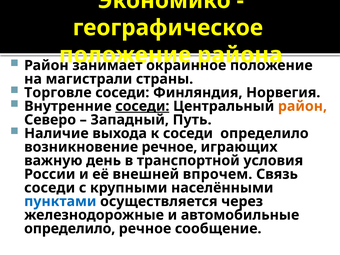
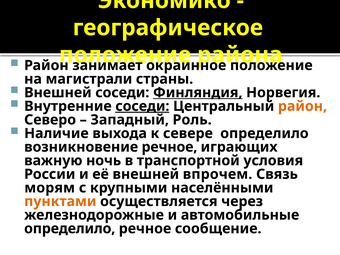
Торговле: Торговле -> Внешней (58, 93)
Финляндия underline: none -> present (198, 93)
Путь: Путь -> Роль (192, 120)
к соседи: соседи -> севере (188, 133)
день: день -> ночь (104, 161)
соседи: соседи -> морям (50, 188)
пунктами colour: blue -> orange (60, 201)
